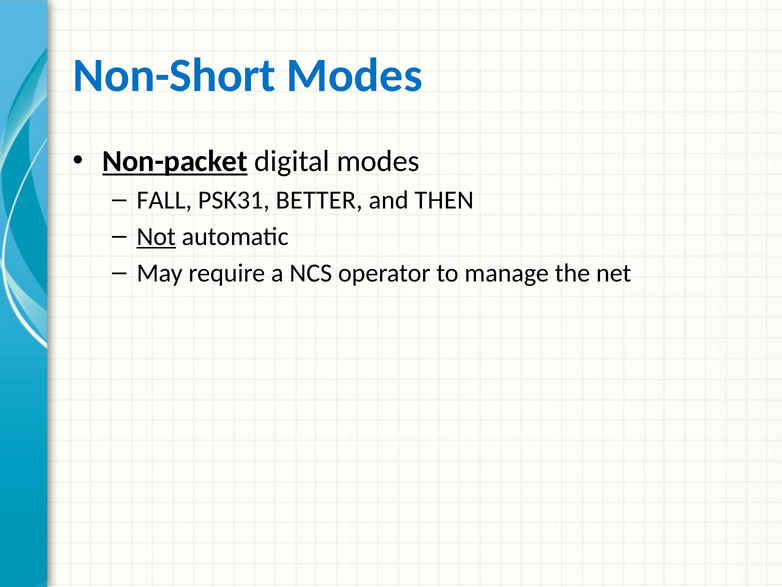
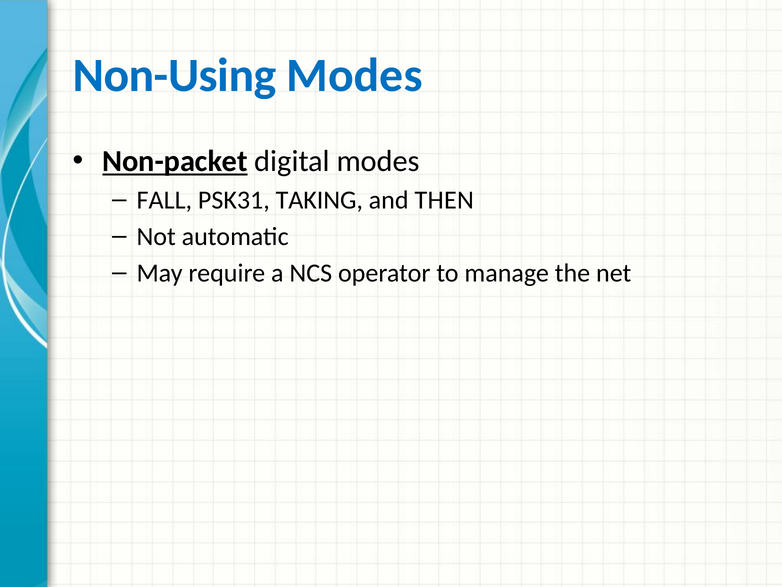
Non-Short: Non-Short -> Non-Using (175, 75)
BETTER: BETTER -> TAKING (319, 200)
Not underline: present -> none (156, 236)
